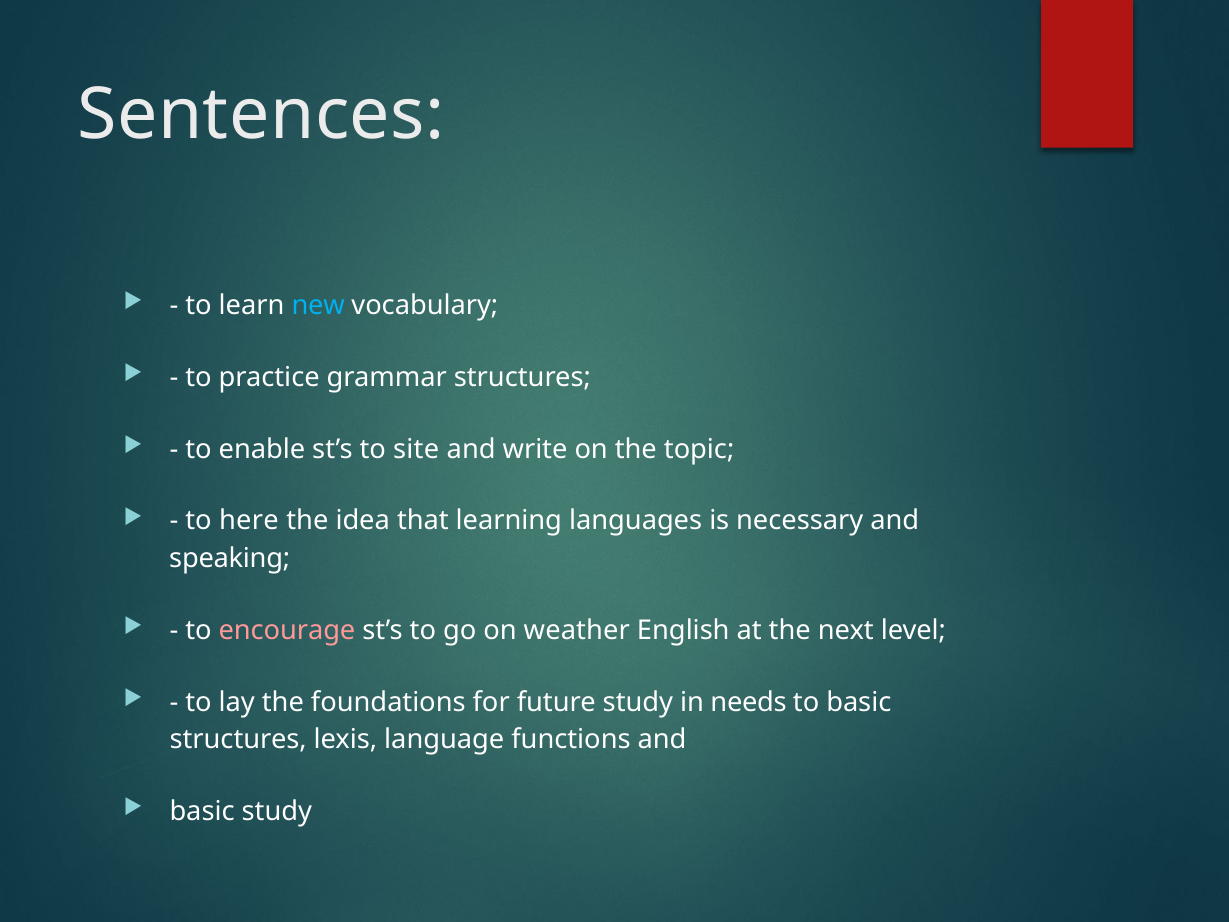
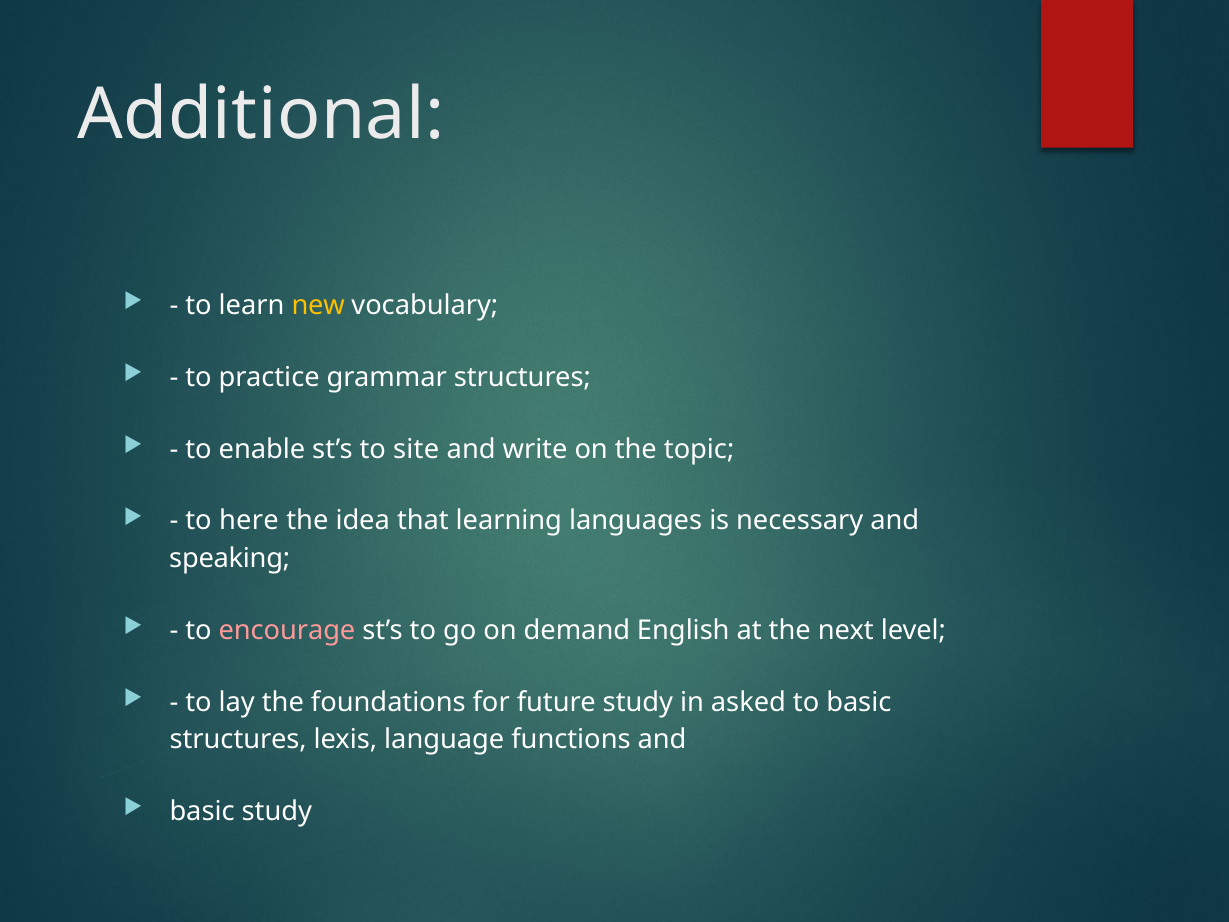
Sentences: Sentences -> Additional (261, 115)
new colour: light blue -> yellow (318, 305)
weather: weather -> demand (577, 630)
needs: needs -> asked (748, 702)
